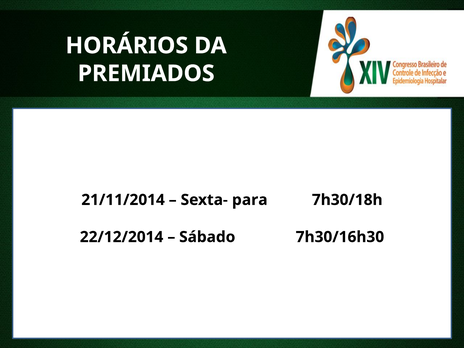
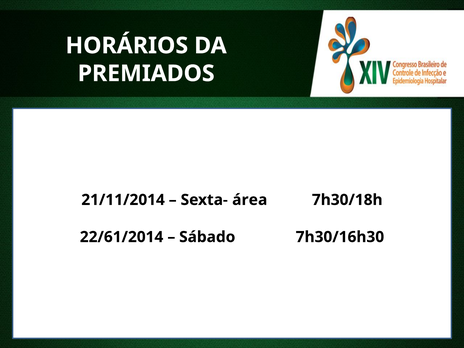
para: para -> área (250, 200)
22/12/2014: 22/12/2014 -> 22/61/2014 (122, 237)
